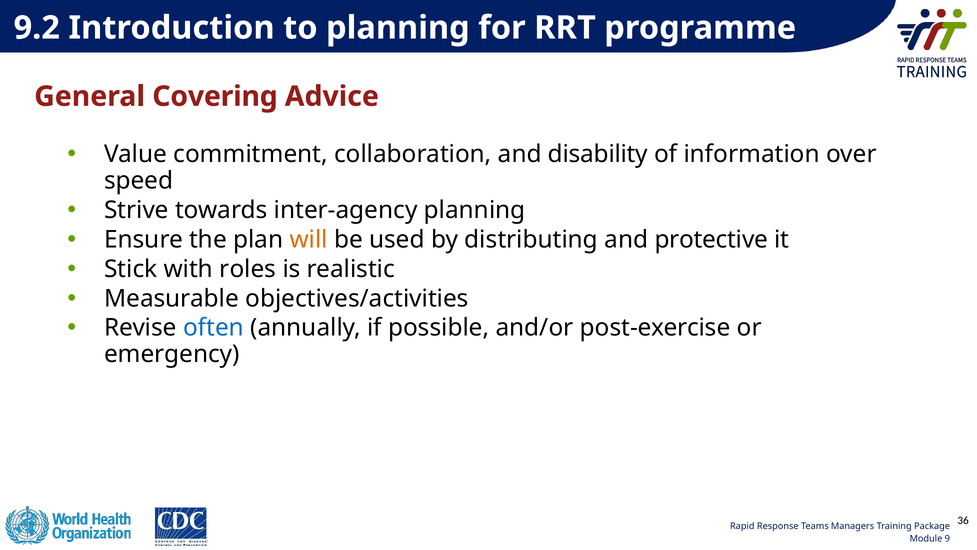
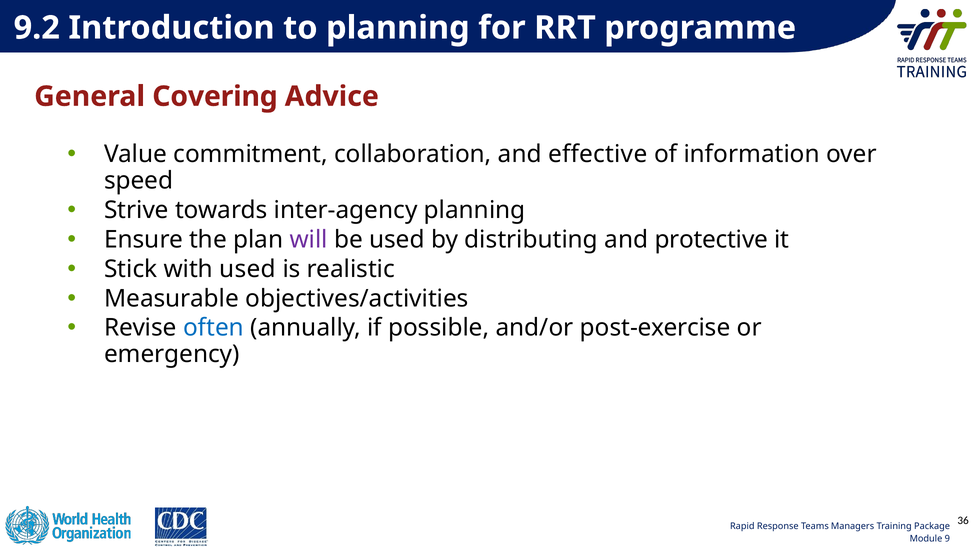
disability: disability -> effective (598, 154)
will colour: orange -> purple (309, 239)
with roles: roles -> used (248, 269)
